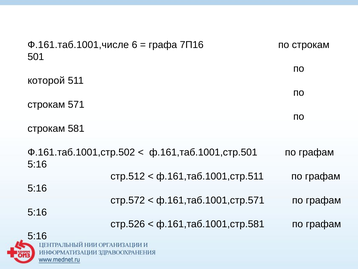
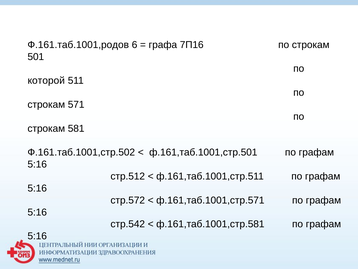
Ф.161.таб.1001,числе: Ф.161.таб.1001,числе -> Ф.161.таб.1001,родов (78, 45)
стр.526: стр.526 -> стр.542 (128, 224)
